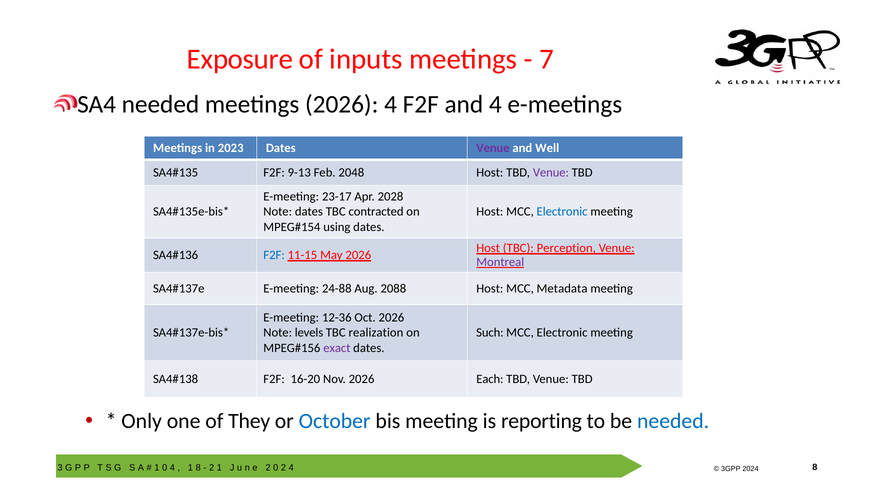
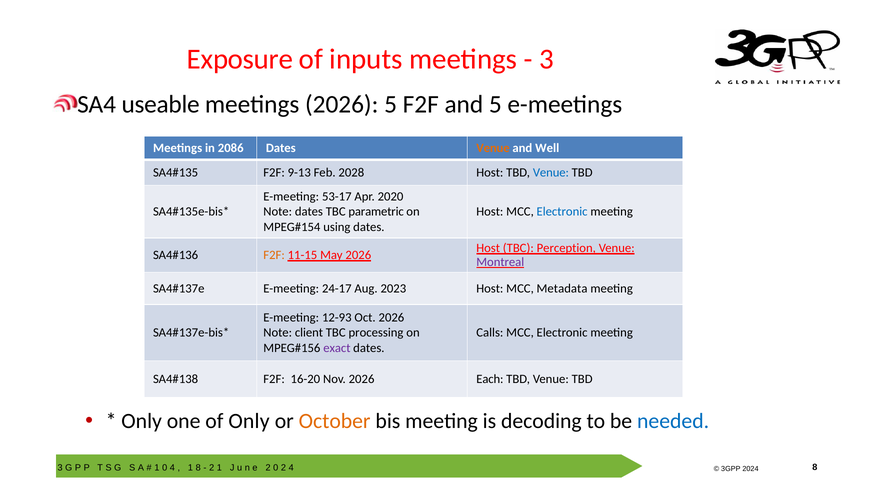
7: 7 -> 3 (547, 59)
SA4 needed: needed -> useable (161, 104)
2026 4: 4 -> 5 (391, 104)
and 4: 4 -> 5 (495, 104)
2023: 2023 -> 2086 (231, 148)
Venue colour: purple -> orange (493, 148)
2048: 2048 -> 2028 (351, 173)
Venue colour: purple -> blue (551, 172)
23-17: 23-17 -> 53-17 (337, 196)
2028: 2028 -> 2020 (391, 196)
contracted: contracted -> parametric (376, 212)
F2F colour: blue -> orange (274, 255)
24-88: 24-88 -> 24-17 (337, 288)
2088: 2088 -> 2023 (393, 288)
12-36: 12-36 -> 12-93 (337, 317)
Such: Such -> Calls (490, 332)
levels: levels -> client (309, 333)
realization: realization -> processing (376, 333)
of They: They -> Only (249, 421)
October colour: blue -> orange (335, 421)
reporting: reporting -> decoding (541, 421)
